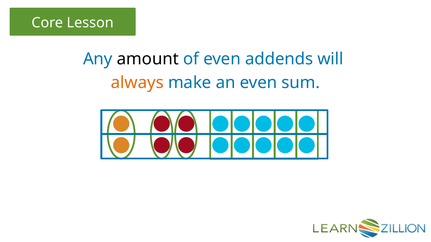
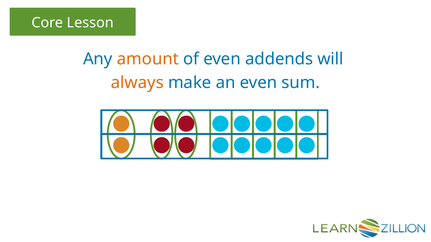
amount colour: black -> orange (148, 59)
